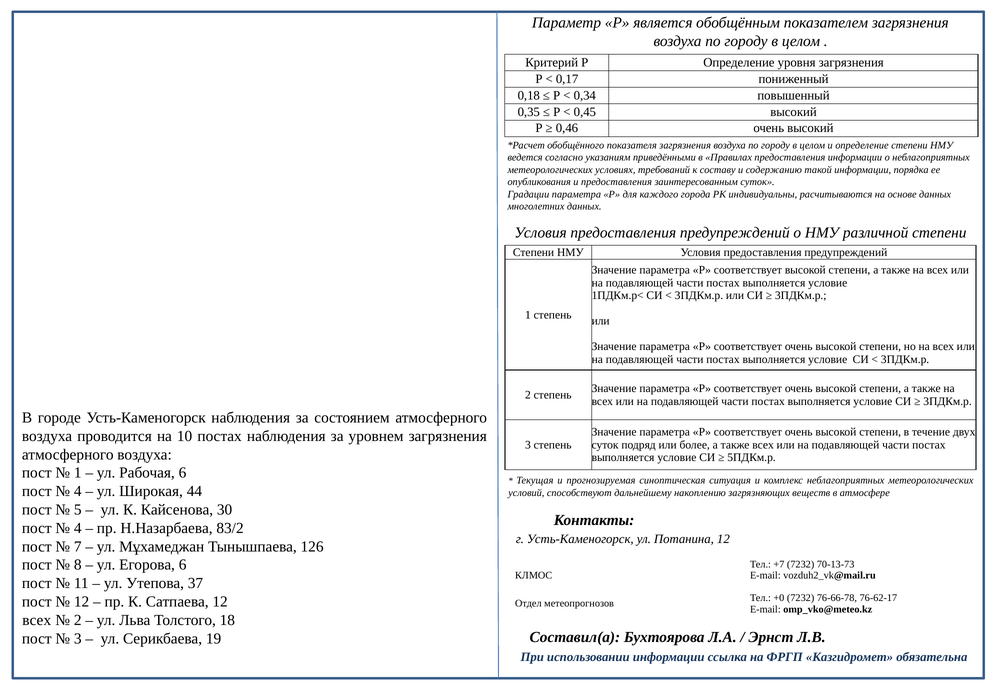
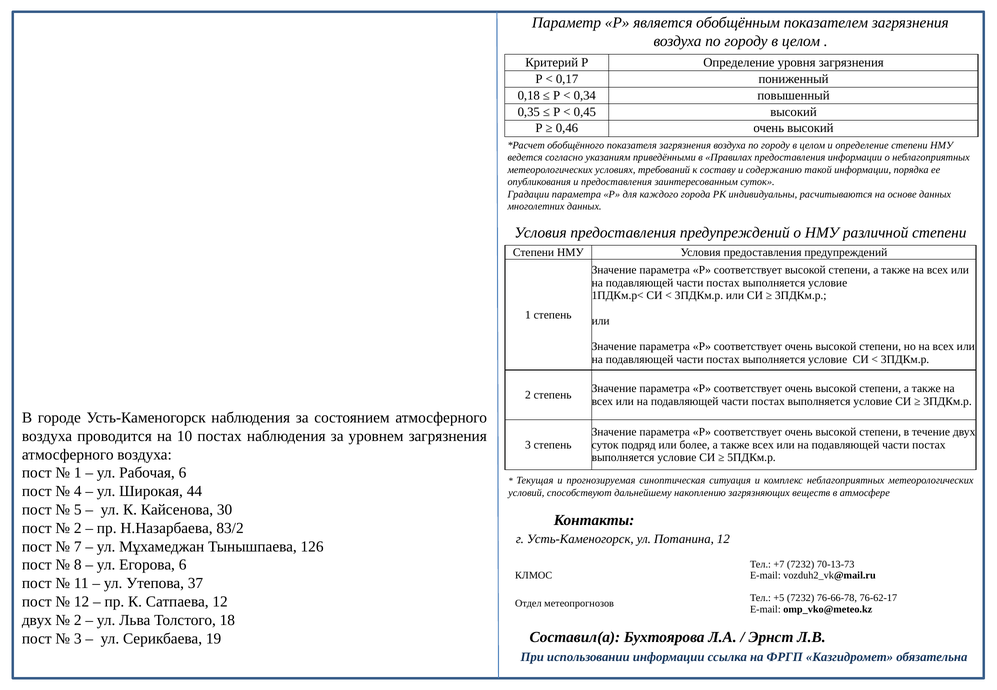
4: 4 -> 2 (78, 528)
+0: +0 -> +5 (779, 598)
всех: всех -> двух (37, 620)
